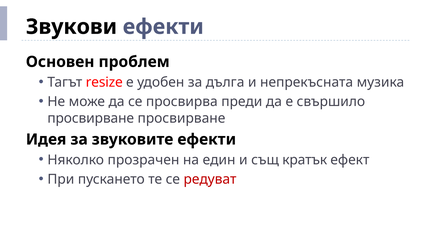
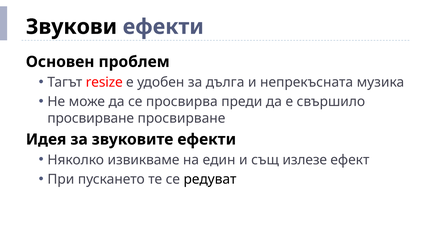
прозрачен: прозрачен -> извикваме (144, 160)
кратък: кратък -> излезе (305, 160)
редуват colour: red -> black (210, 180)
